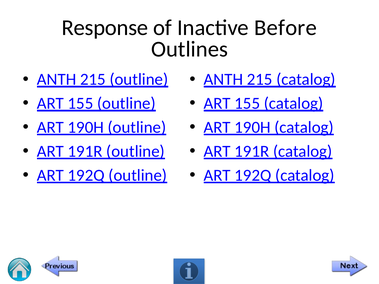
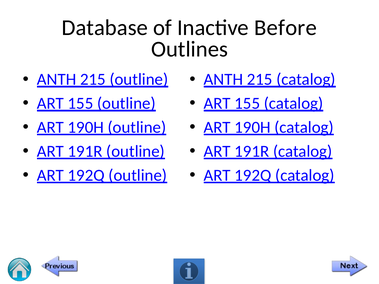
Response: Response -> Database (105, 28)
